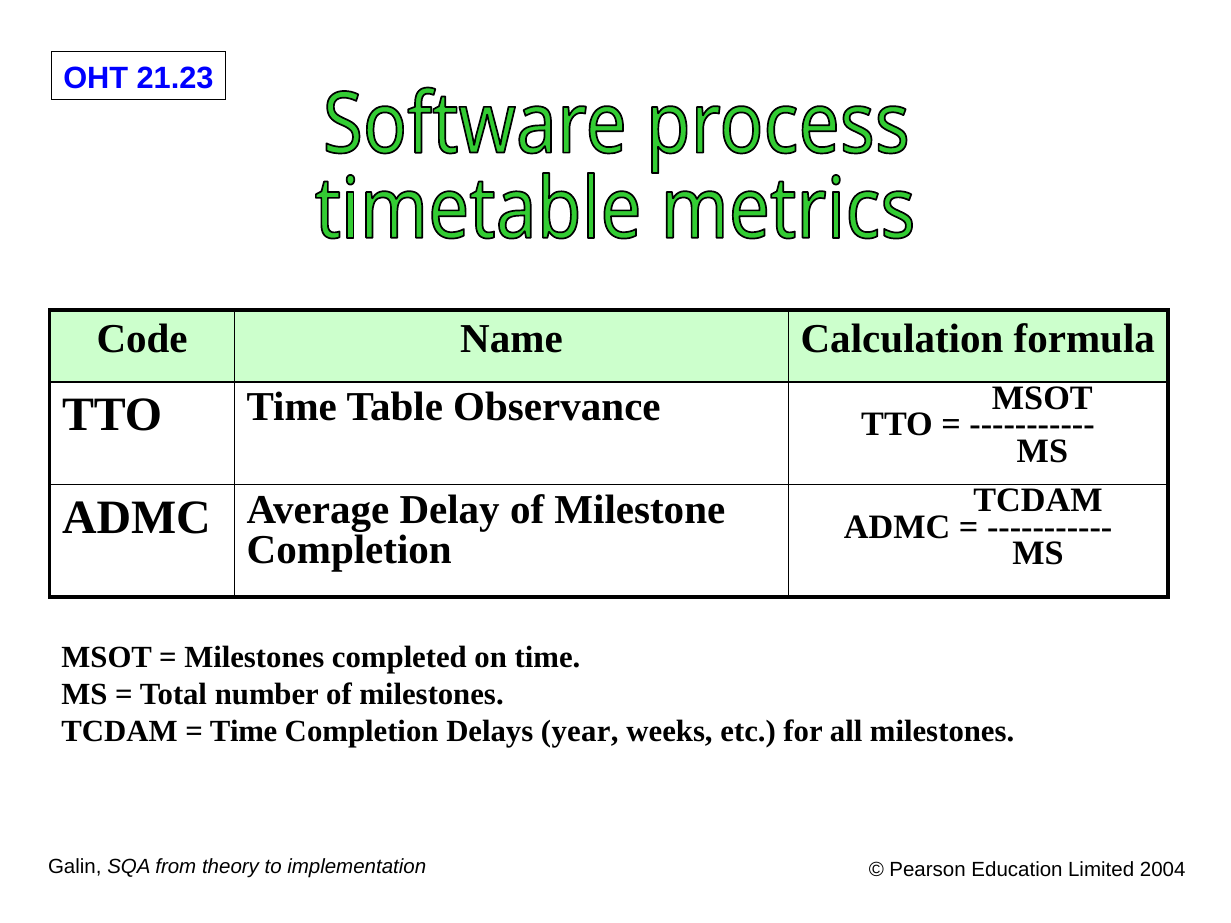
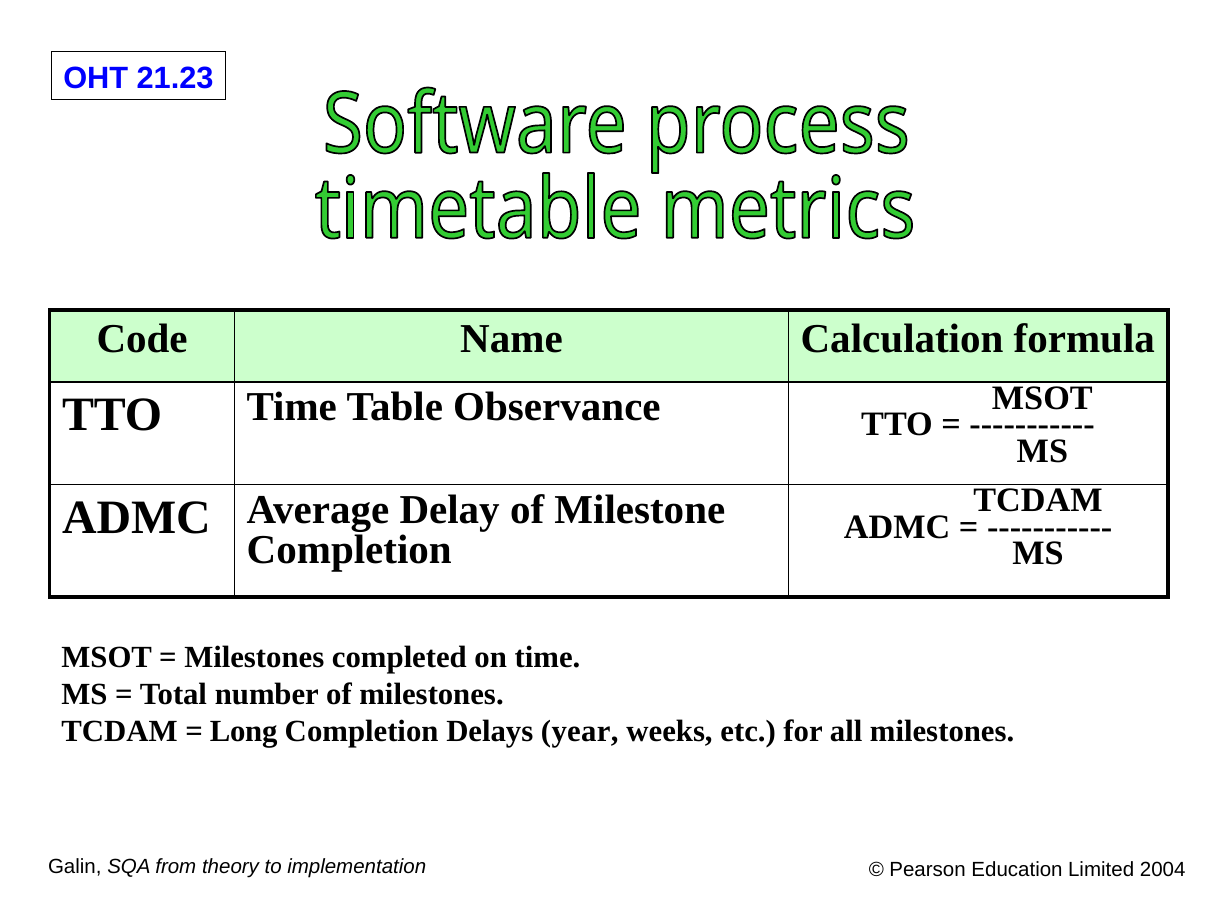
Time: Time -> Long (244, 731)
